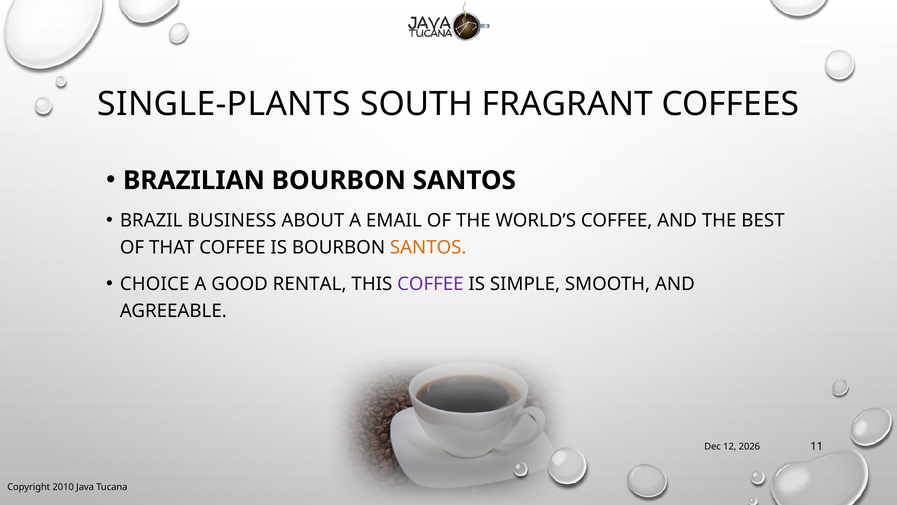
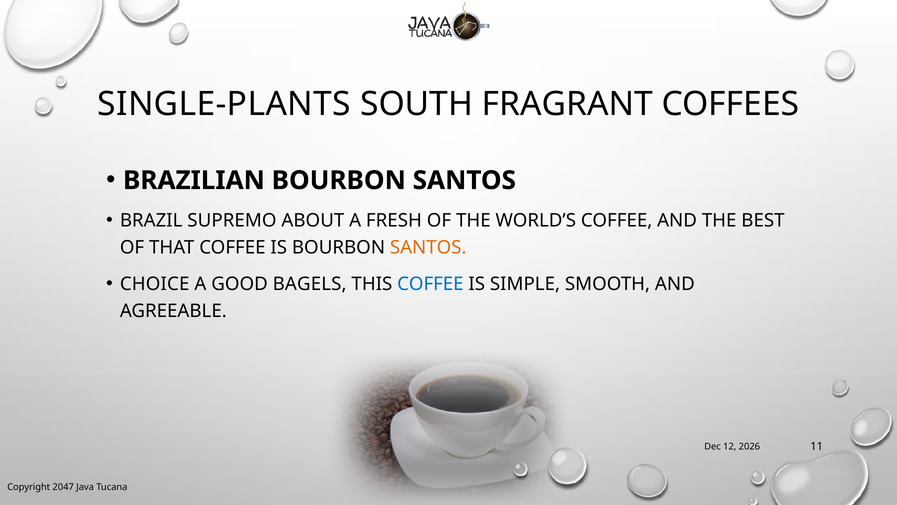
BUSINESS: BUSINESS -> SUPREMO (232, 220)
EMAIL: EMAIL -> FRESH (394, 220)
RENTAL: RENTAL -> BAGELS (310, 284)
COFFEE colour: purple -> blue (430, 284)
2010: 2010 -> 2047 (63, 487)
